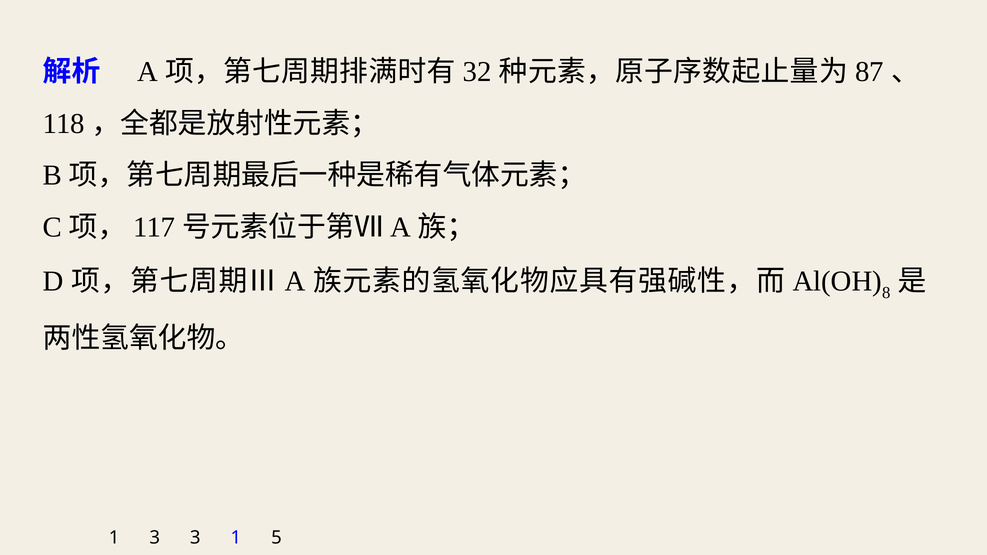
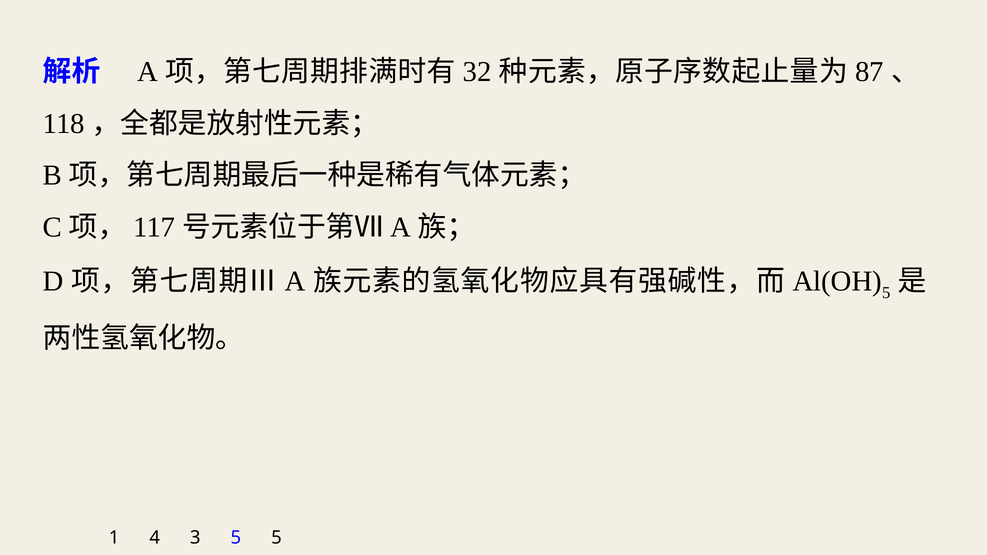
8: 8 -> 5 (886, 293)
1 3: 3 -> 4 (155, 538)
3 1: 1 -> 5 (236, 538)
